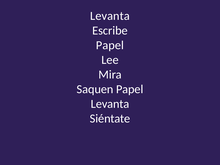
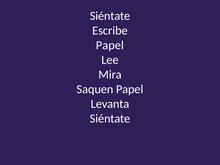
Levanta: Levanta -> Siéntate (110, 16)
